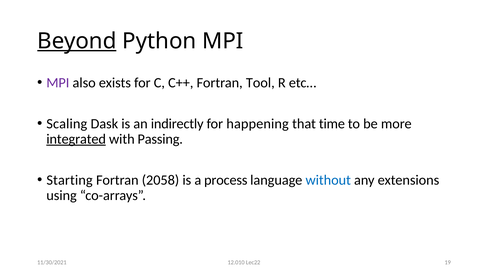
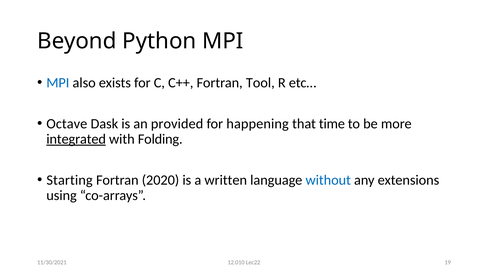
Beyond underline: present -> none (77, 41)
MPI colour: purple -> blue (58, 83)
Scaling: Scaling -> Octave (67, 123)
indirectly: indirectly -> provided (177, 123)
Passing: Passing -> Folding (160, 139)
2058: 2058 -> 2020 (160, 180)
process: process -> written (226, 180)
